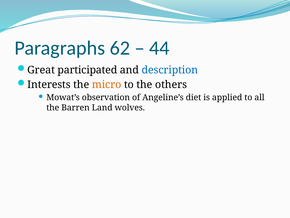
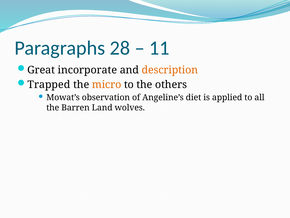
62: 62 -> 28 (120, 48)
44: 44 -> 11 (159, 48)
participated: participated -> incorporate (87, 70)
description colour: blue -> orange (170, 70)
Interests: Interests -> Trapped (49, 84)
